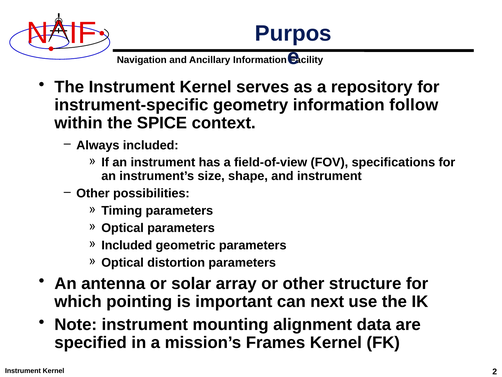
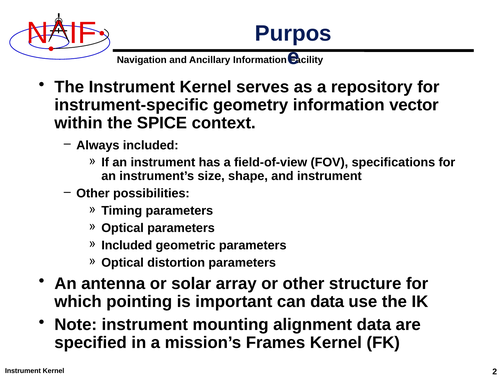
follow: follow -> vector (414, 105)
can next: next -> data (327, 301)
